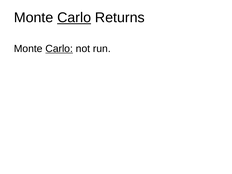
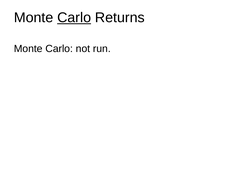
Carlo underline: present -> none (59, 49)
